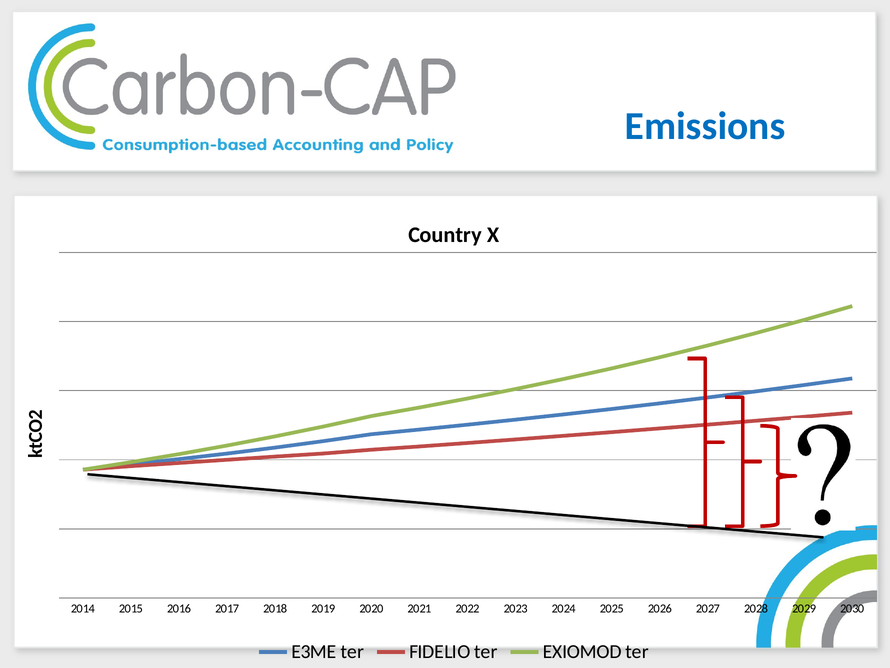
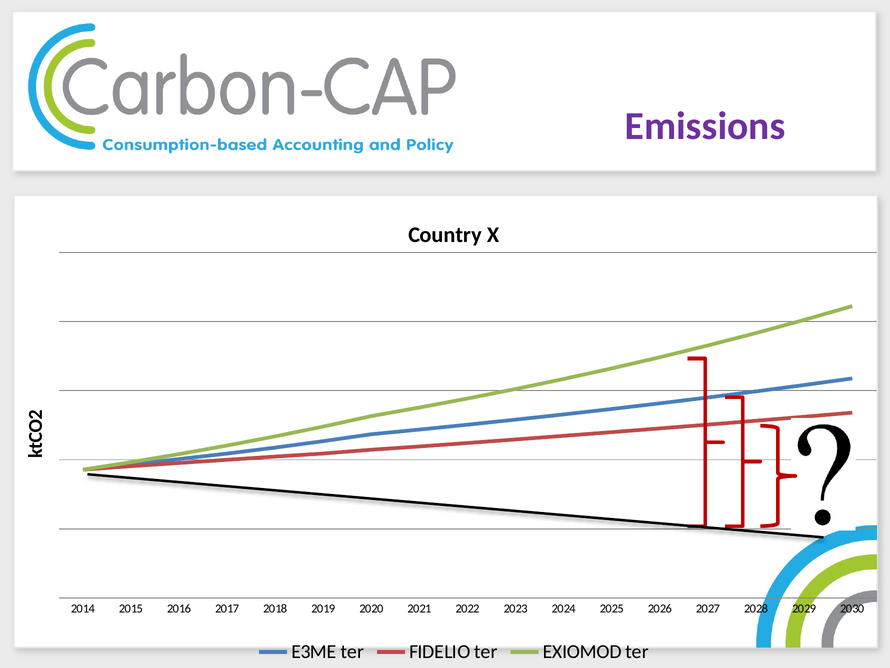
Emissions colour: blue -> purple (705, 126)
